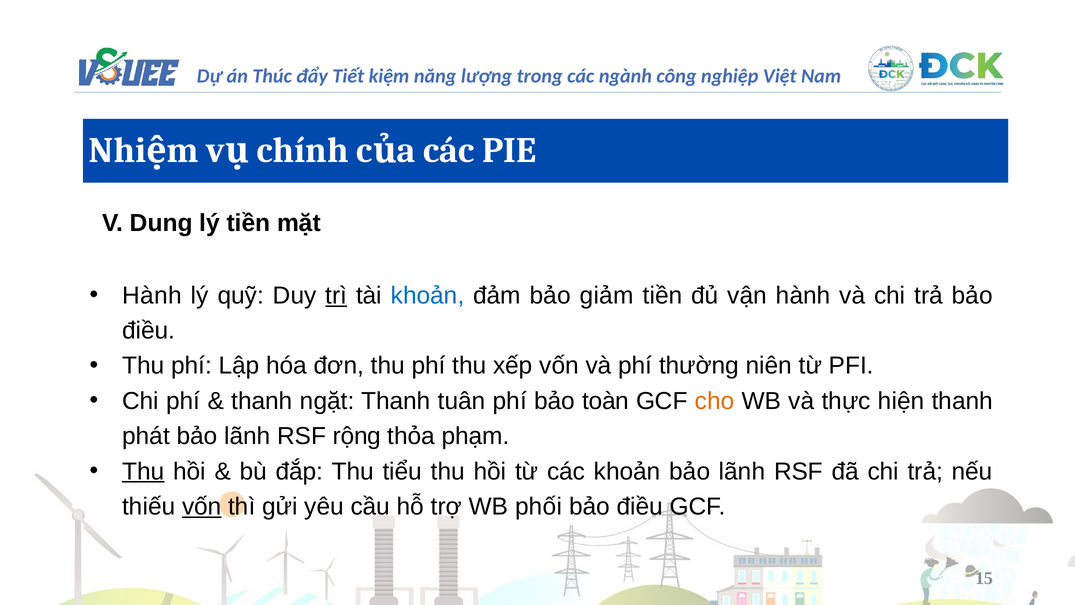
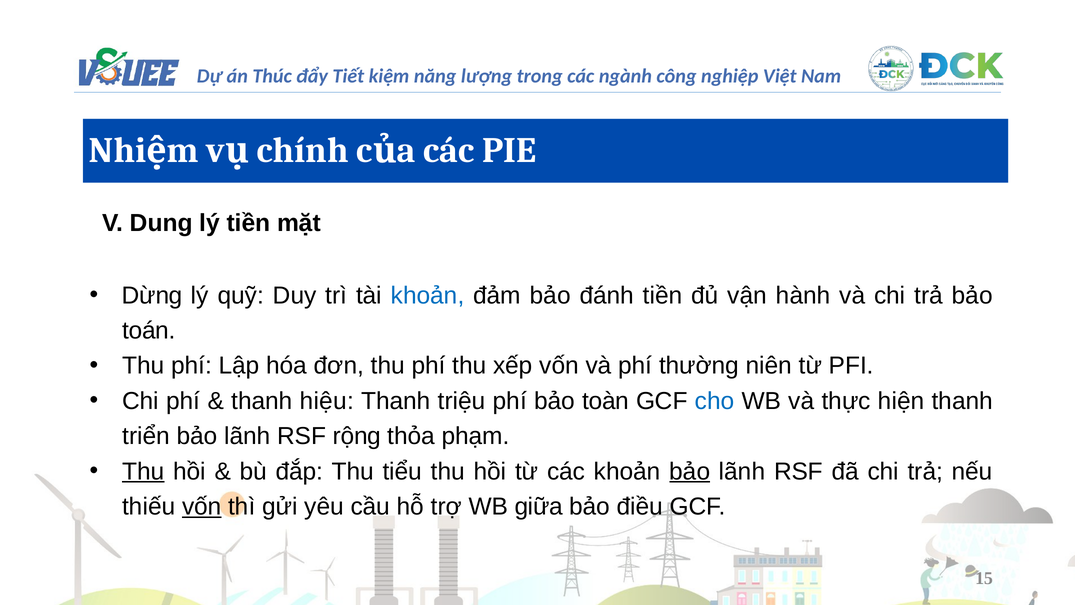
Hành: Hành -> Dừng (152, 295)
trì underline: present -> none (336, 295)
giảm: giảm -> đánh (607, 295)
điều: điều -> toán (149, 330)
ngặt: ngặt -> hiệu (327, 401)
tuân: tuân -> triệu (462, 401)
cho colour: orange -> blue (715, 401)
phát: phát -> triển (146, 436)
bảo underline: none -> present (690, 471)
phối: phối -> giữa (539, 506)
